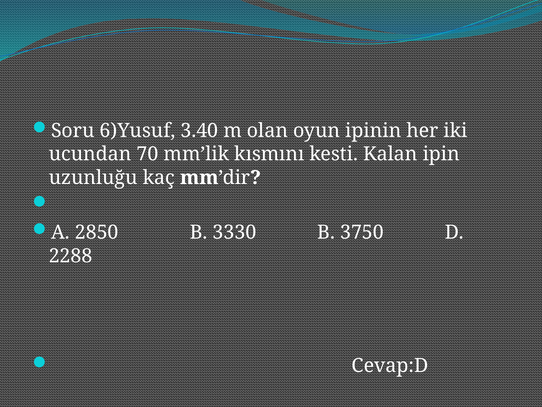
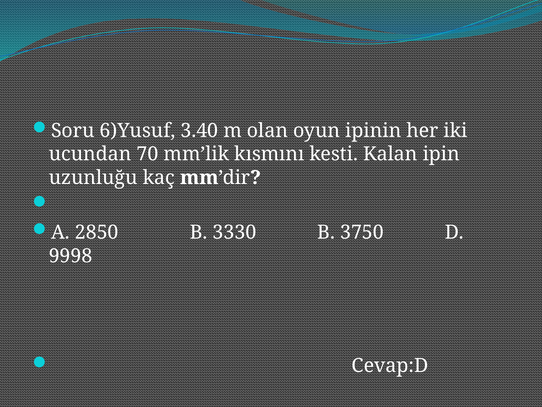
2288: 2288 -> 9998 (71, 256)
